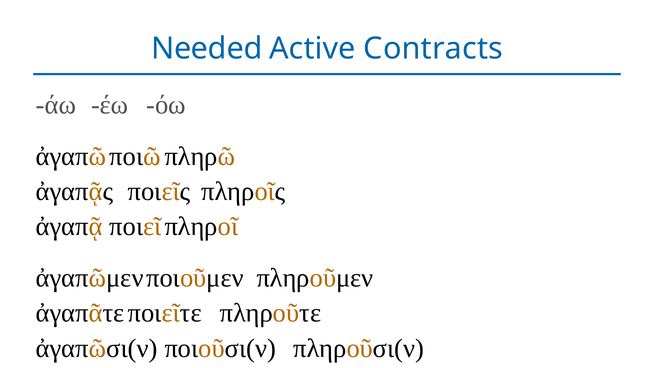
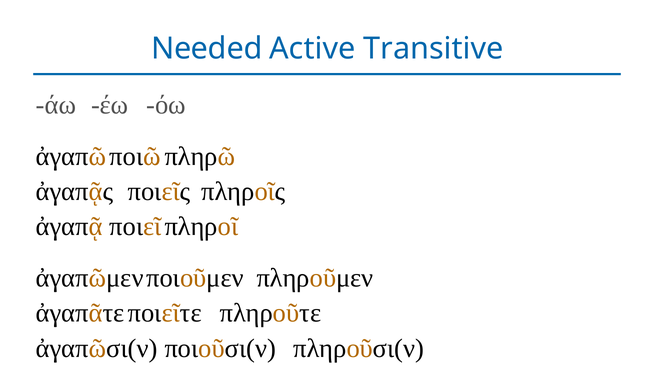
Contracts: Contracts -> Transitive (433, 49)
